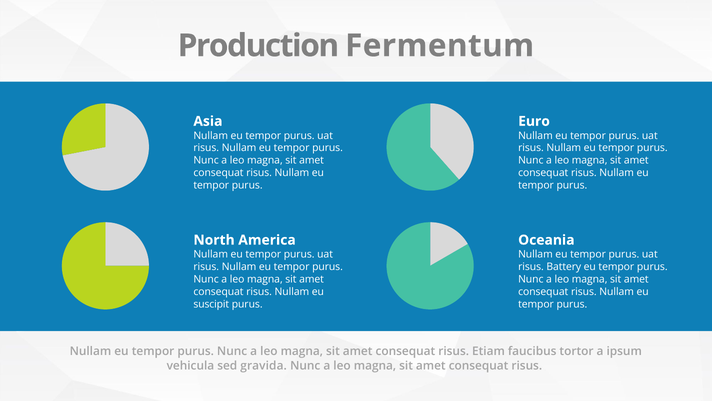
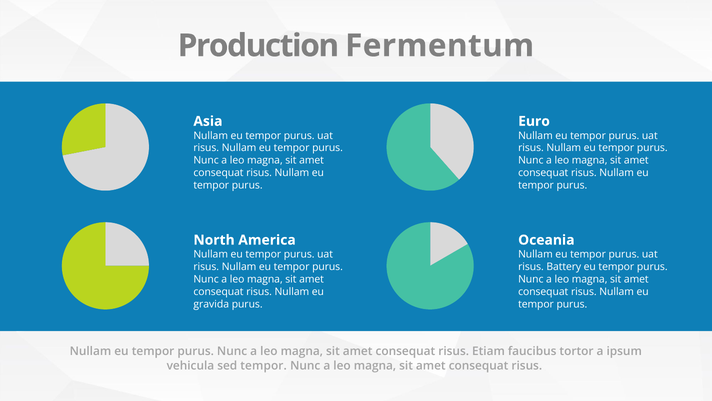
suscipit: suscipit -> gravida (211, 304)
sed gravida: gravida -> tempor (264, 365)
